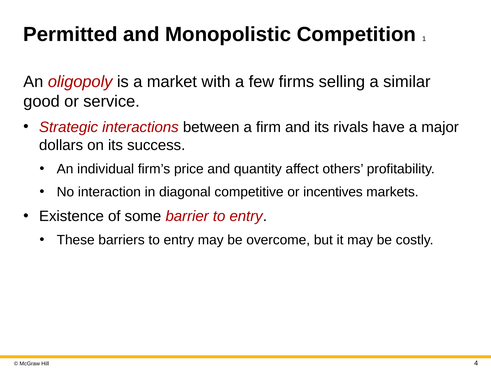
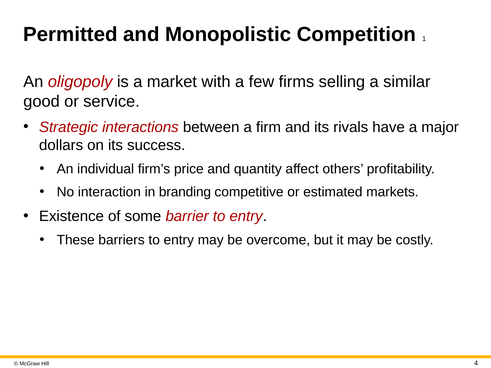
diagonal: diagonal -> branding (185, 192)
incentives: incentives -> estimated (333, 192)
